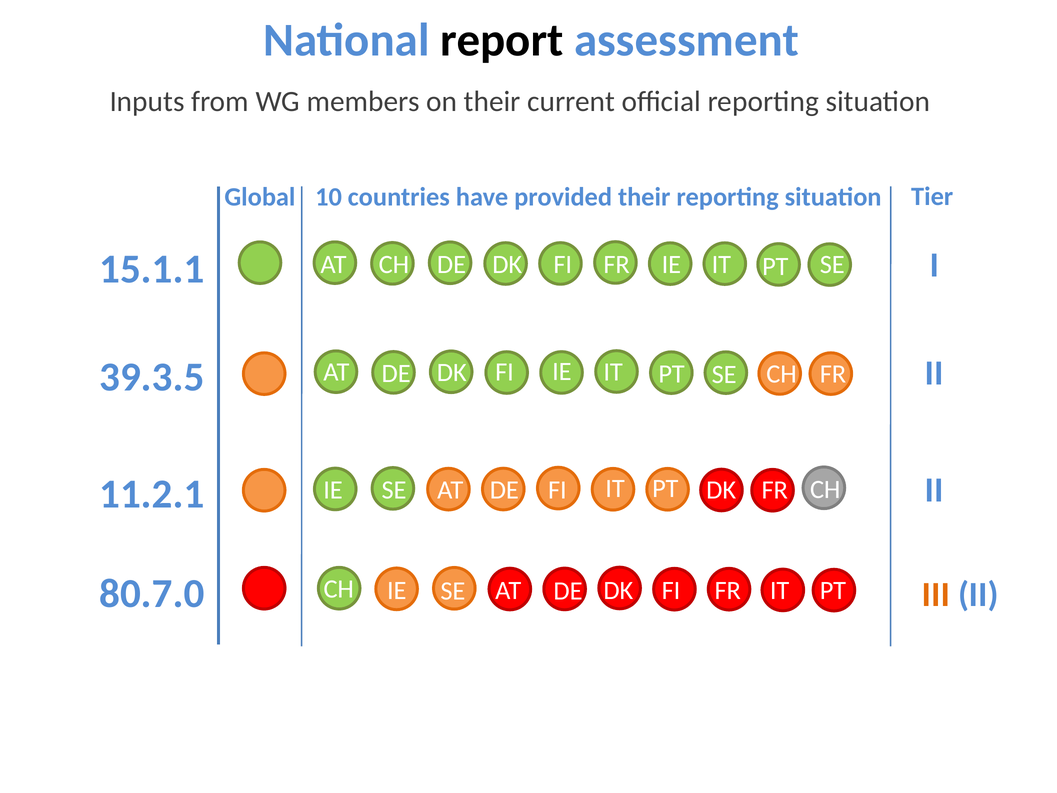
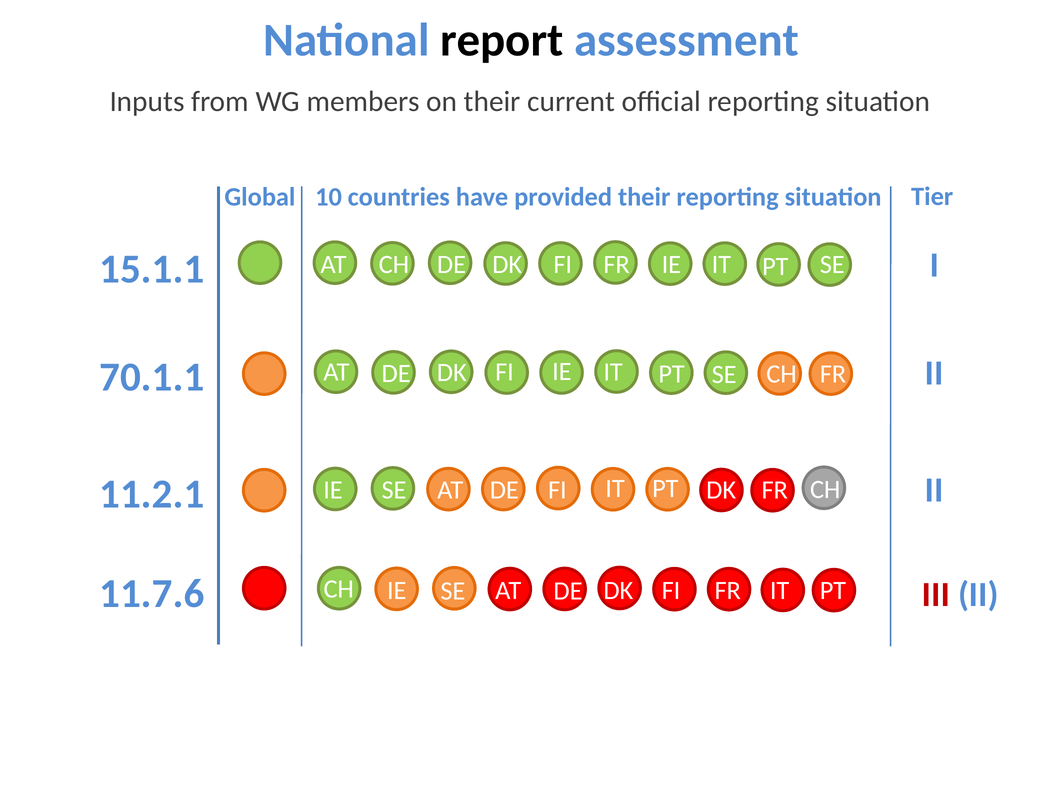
39.3.5: 39.3.5 -> 70.1.1 (152, 377)
80.7.0: 80.7.0 -> 11.7.6 (152, 594)
III colour: orange -> red (936, 595)
